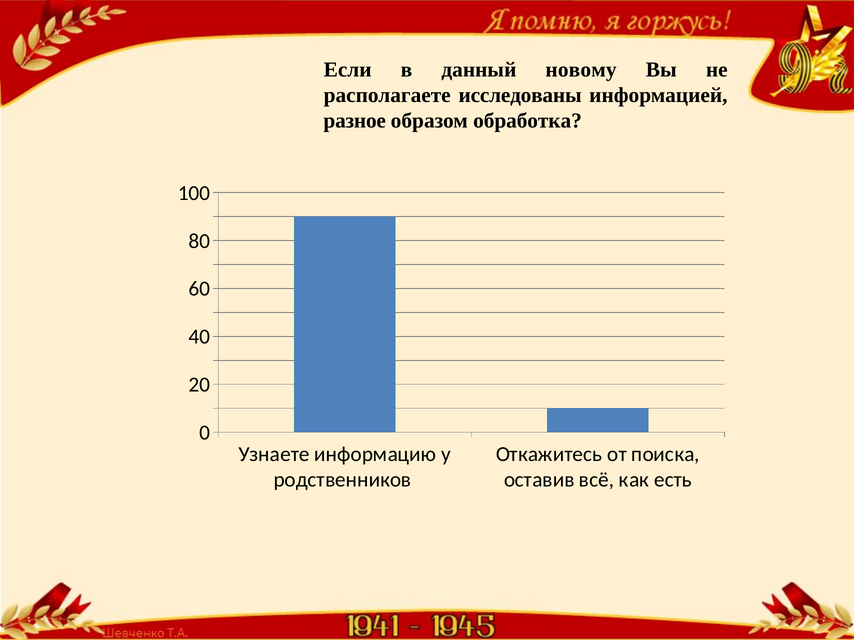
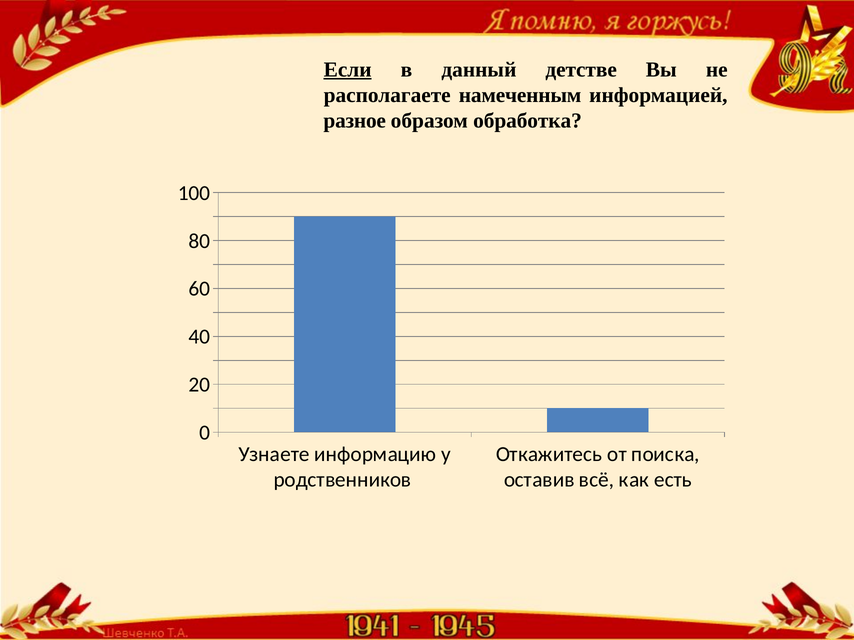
Если underline: none -> present (348, 70)
новому: новому -> детстве (581, 70)
исследованы: исследованы -> намеченным (520, 95)
